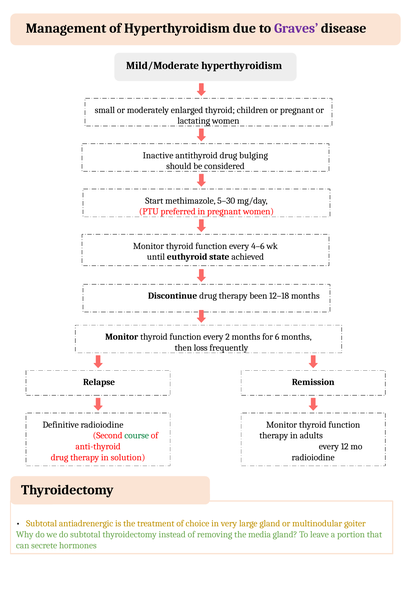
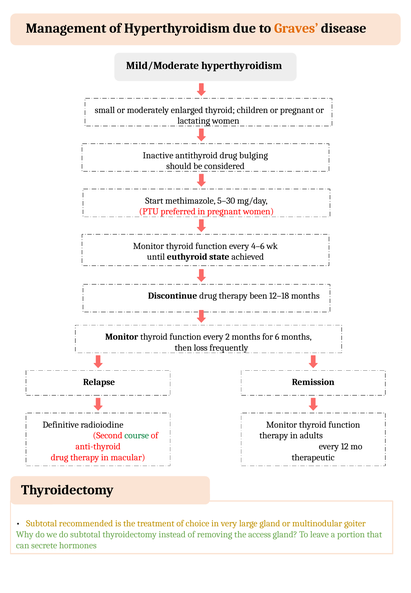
Graves colour: purple -> orange (296, 28)
solution: solution -> macular (128, 458)
radioiodine: radioiodine -> therapeutic (313, 458)
antiadrenergic: antiadrenergic -> recommended (86, 524)
media: media -> access (260, 535)
